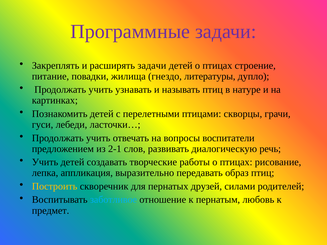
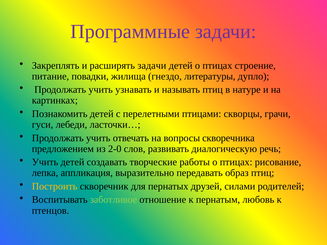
воспитатели: воспитатели -> скворечника (228, 138)
2-1: 2-1 -> 2-0 (115, 149)
заботливое colour: light blue -> light green (113, 200)
предмет: предмет -> птенцов (51, 211)
